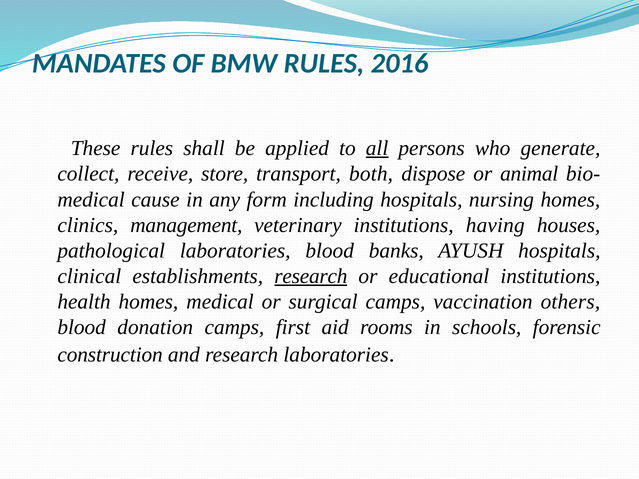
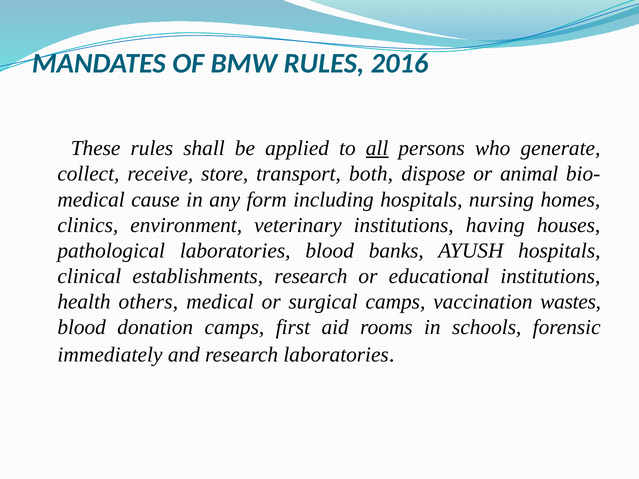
management: management -> environment (186, 225)
research underline: present -> none (311, 276)
health homes: homes -> others (148, 302)
others: others -> wastes (571, 302)
construction: construction -> immediately (110, 355)
